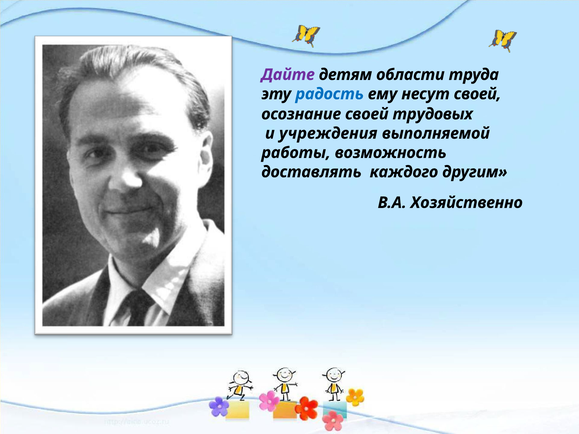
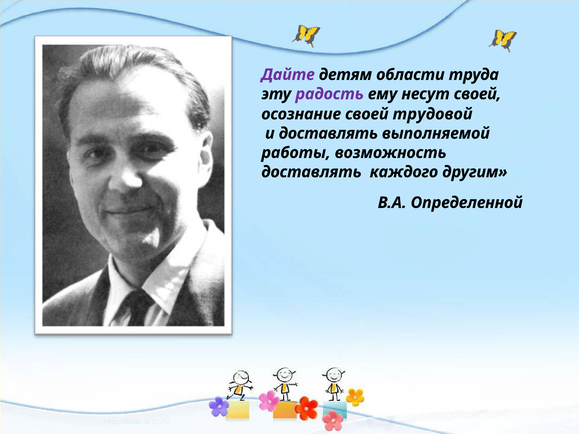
радость colour: blue -> purple (330, 94)
трудовых: трудовых -> трудовой (433, 114)
и учреждения: учреждения -> доставлять (328, 133)
Хозяйственно: Хозяйственно -> Определенной (467, 203)
